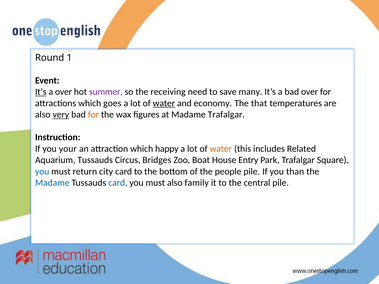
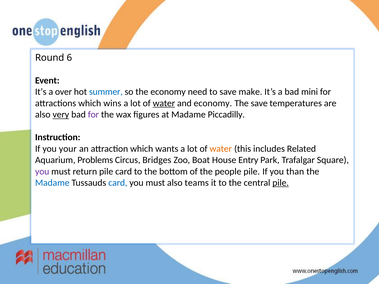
1: 1 -> 6 (69, 58)
It’s underline: present -> none (41, 92)
summer colour: purple -> blue (106, 92)
the receiving: receiving -> economy (168, 92)
many: many -> make (250, 92)
bad over: over -> mini (310, 92)
goes: goes -> wins (112, 103)
The that: that -> save (259, 103)
for colour: orange -> purple (93, 115)
Madame Trafalgar: Trafalgar -> Piccadilly (226, 115)
happy: happy -> wants (167, 149)
Aquarium Tussauds: Tussauds -> Problems (95, 160)
you colour: blue -> purple (42, 172)
return city: city -> pile (106, 172)
family: family -> teams (197, 183)
pile underline: none -> present (281, 183)
